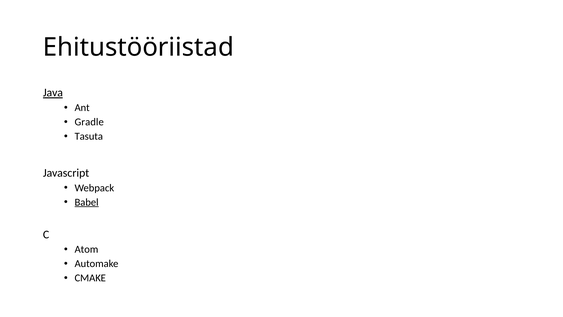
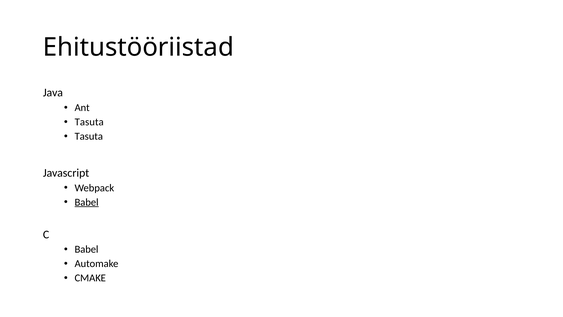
Java underline: present -> none (53, 93)
Gradle: Gradle -> Tasuta (89, 122)
Atom: Atom -> Babel (86, 249)
